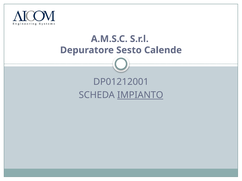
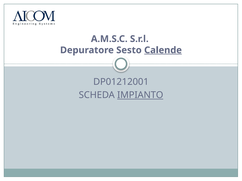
Calende underline: none -> present (163, 50)
